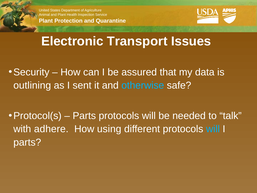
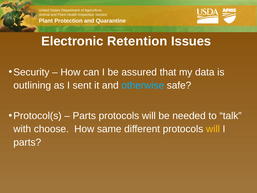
Transport: Transport -> Retention (137, 41)
adhere: adhere -> choose (51, 129)
using: using -> same (109, 129)
will colour: light blue -> yellow (213, 129)
